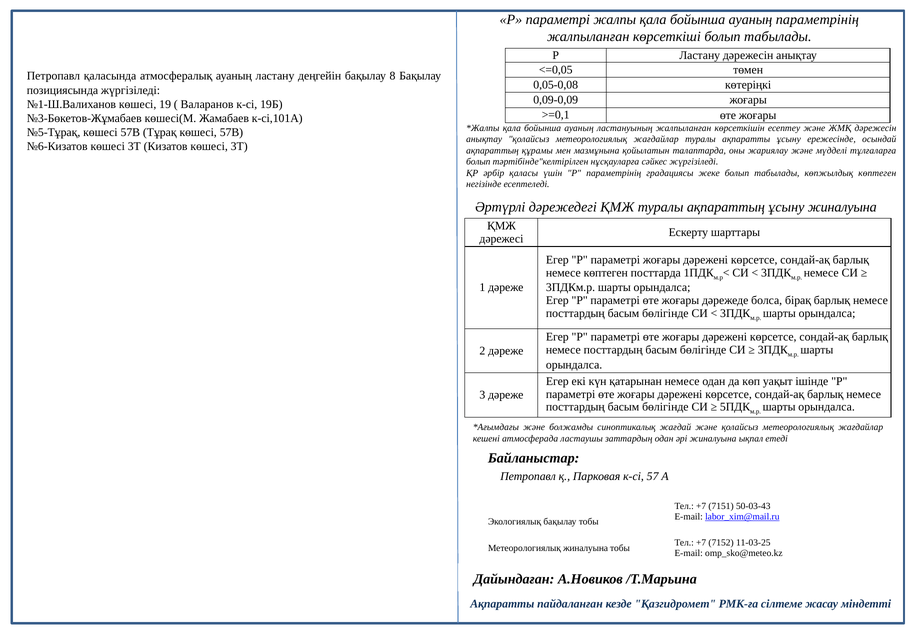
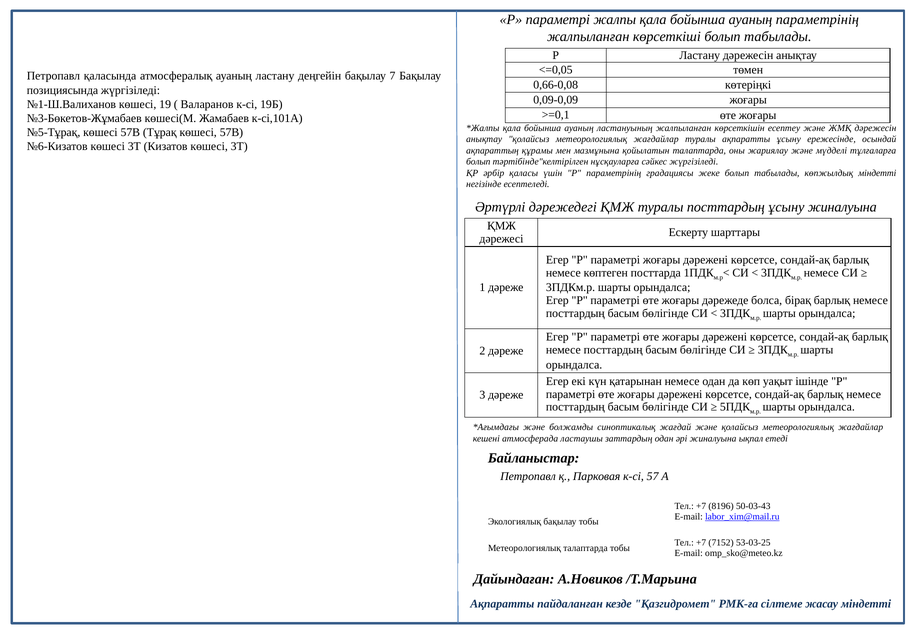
8: 8 -> 7 (393, 76)
0,05-0,08: 0,05-0,08 -> 0,66-0,08 (556, 85)
көпжылдық көптеген: көптеген -> міндетті (877, 173)
туралы ақпараттың: ақпараттың -> посттардың (726, 207)
7151: 7151 -> 8196 (721, 506)
11-03-25: 11-03-25 -> 53-03-25 (753, 543)
Метеорологиялық жиналуына: жиналуына -> талаптарда (586, 548)
